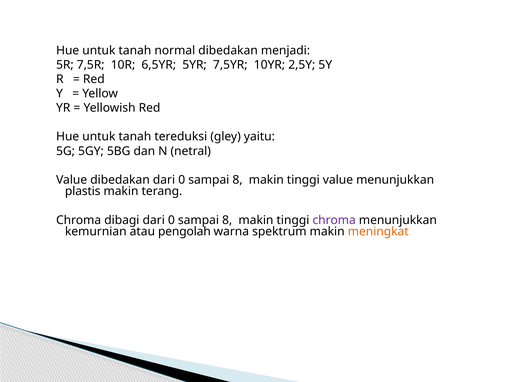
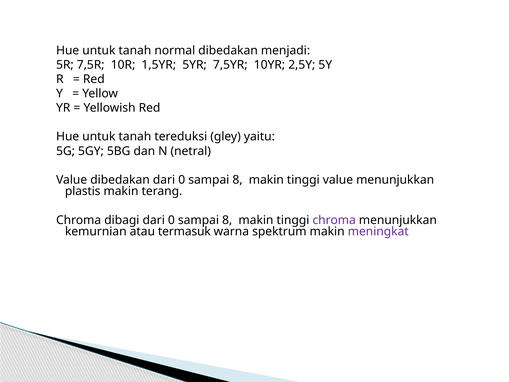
6,5YR: 6,5YR -> 1,5YR (159, 65)
pengolah: pengolah -> termasuk (184, 231)
meningkat colour: orange -> purple (378, 231)
